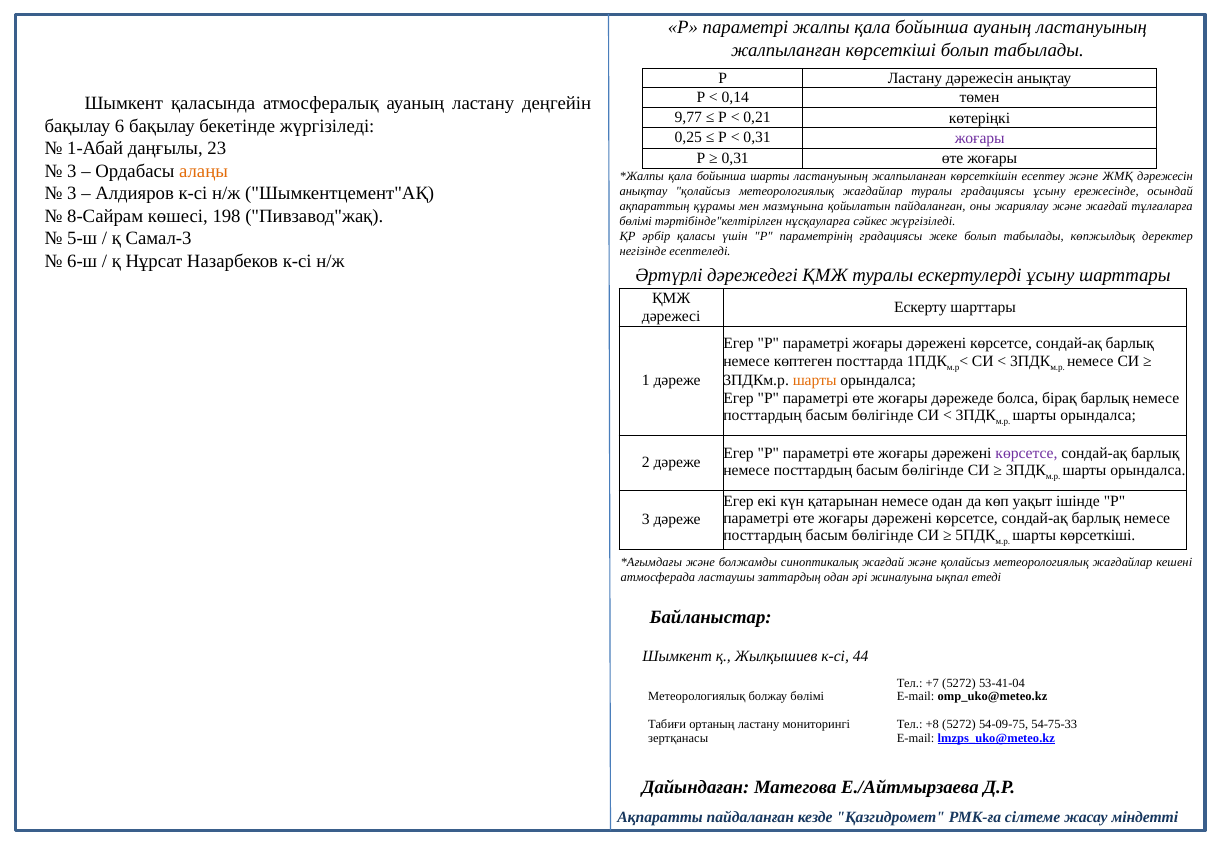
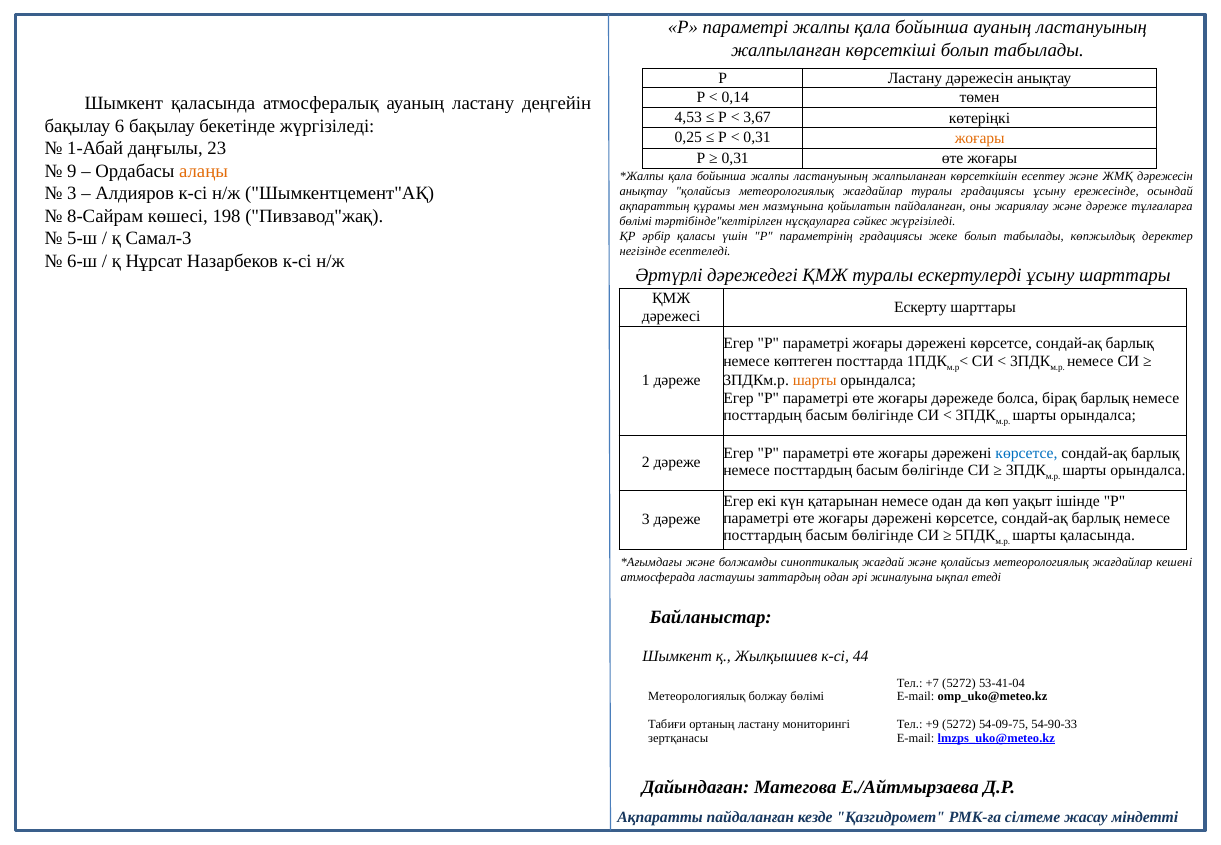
9,77: 9,77 -> 4,53 (688, 118)
0,21: 0,21 -> 3,67 (757, 118)
жоғары colour: purple -> orange (980, 138)
3: 3 -> 9 (72, 171)
бойынша шарты: шарты -> жалпы (770, 176)
және жағдай: жағдай -> дәреже (1107, 206)
көрсетсе colour: purple -> blue (1026, 453)
шарты көрсеткіші: көрсеткіші -> қаласында (1097, 536)
+8: +8 -> +9 (932, 725)
54-75-33: 54-75-33 -> 54-90-33 (1054, 725)
